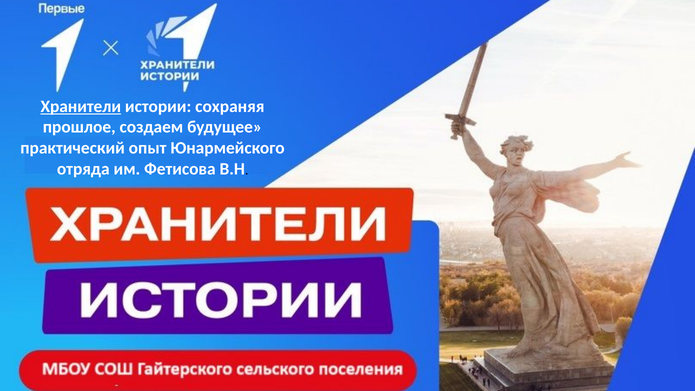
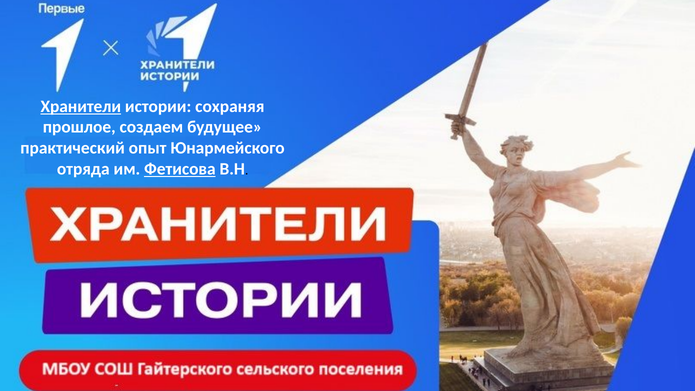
Фетисова underline: none -> present (180, 169)
